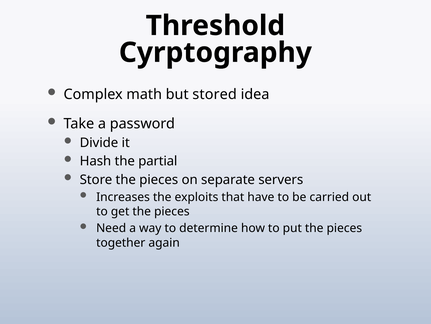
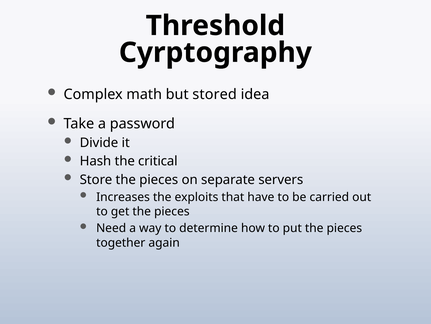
partial: partial -> critical (158, 161)
